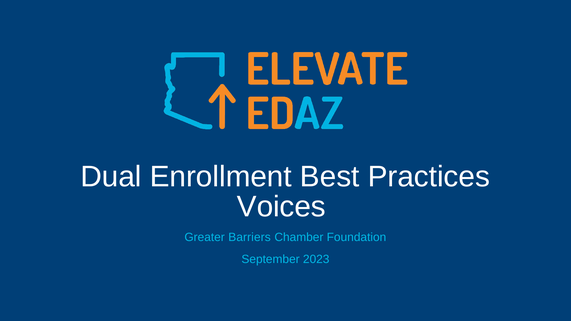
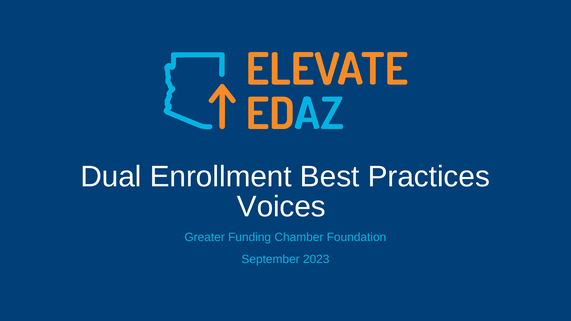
Barriers: Barriers -> Funding (250, 237)
